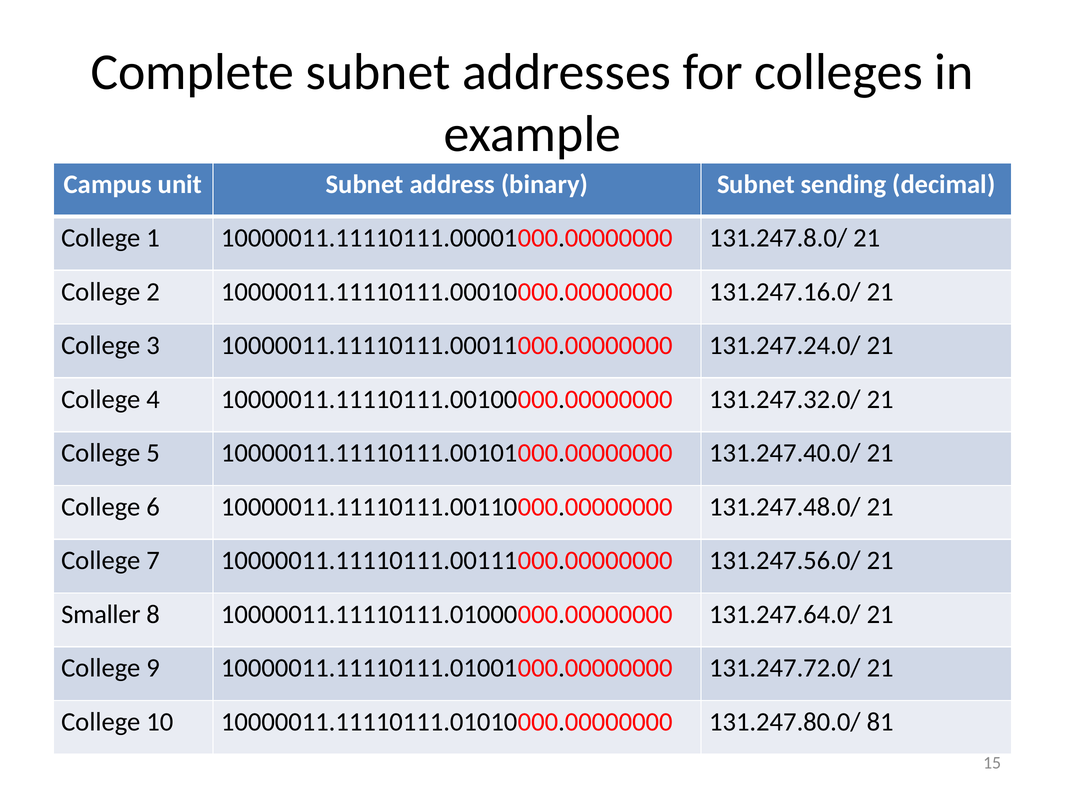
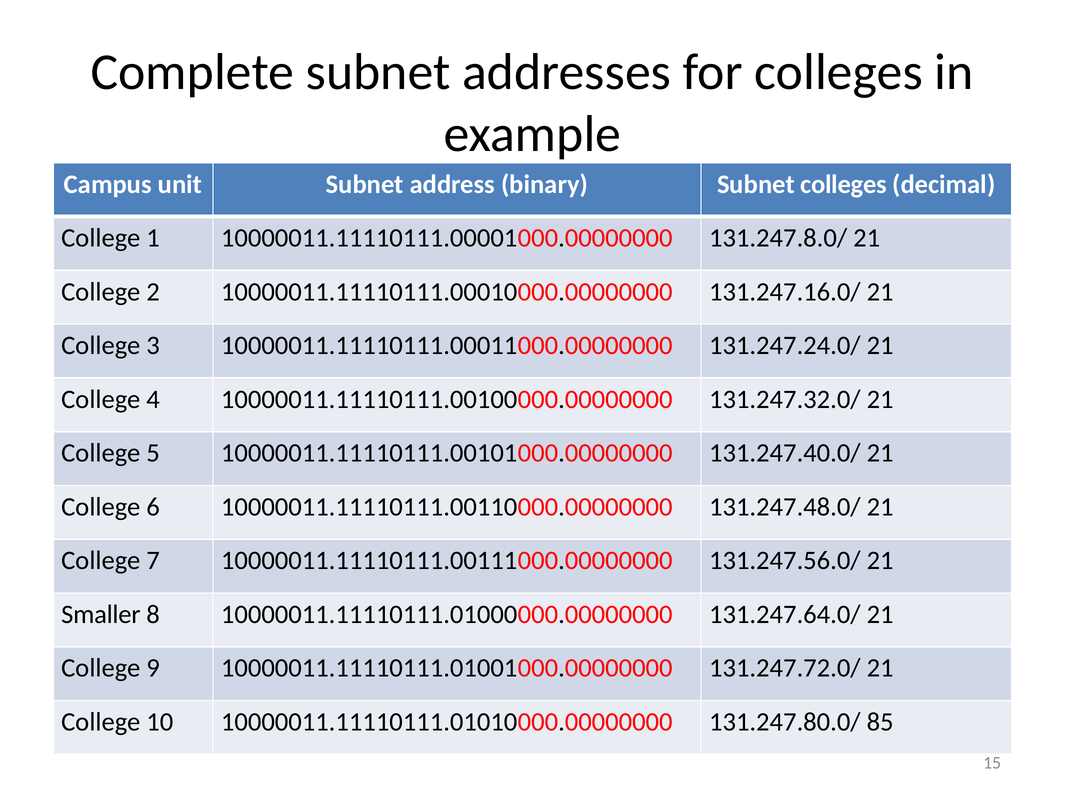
Subnet sending: sending -> colleges (844, 184)
81: 81 -> 85 (880, 722)
